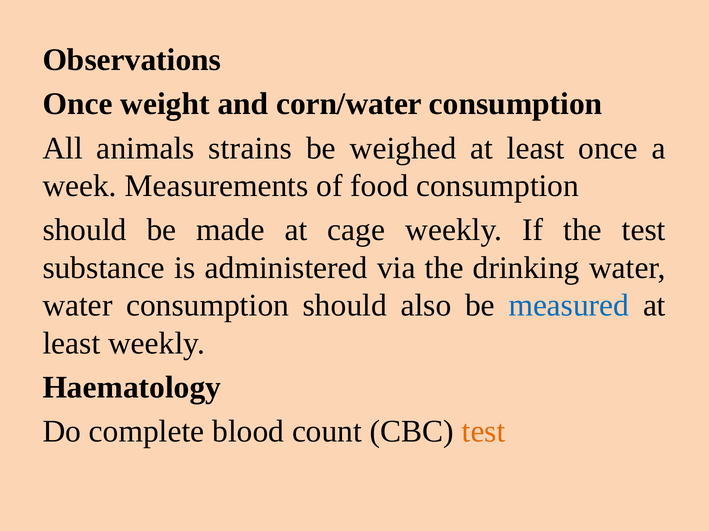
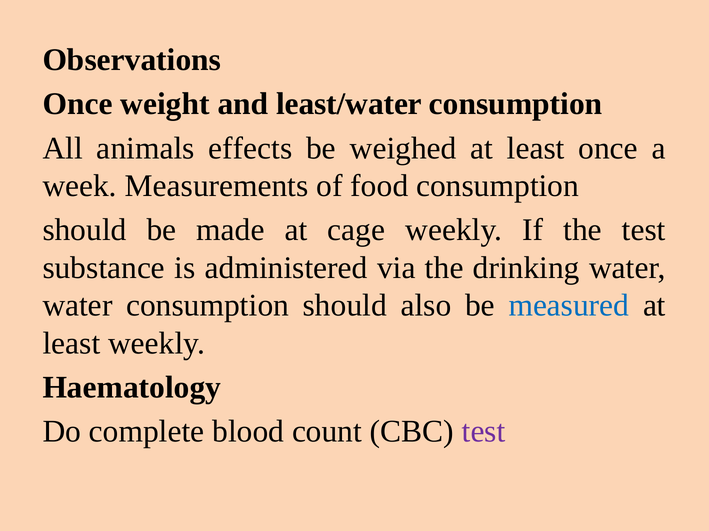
corn/water: corn/water -> least/water (349, 104)
strains: strains -> effects (250, 148)
test colour: orange -> purple (484, 432)
